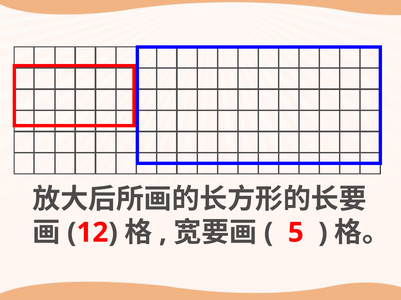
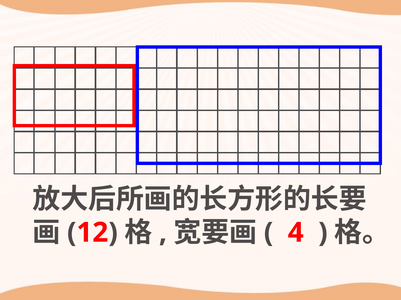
5: 5 -> 4 (296, 233)
